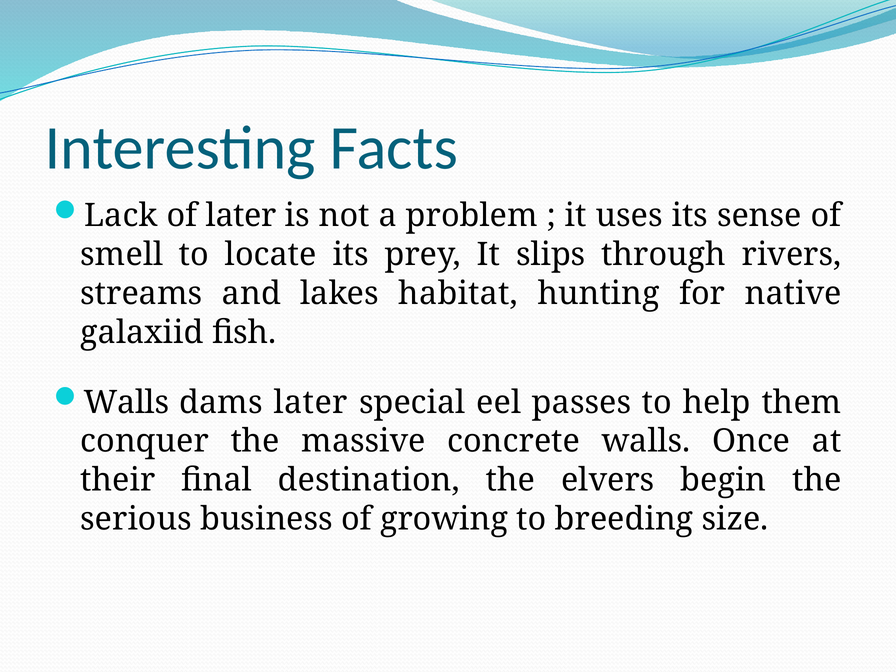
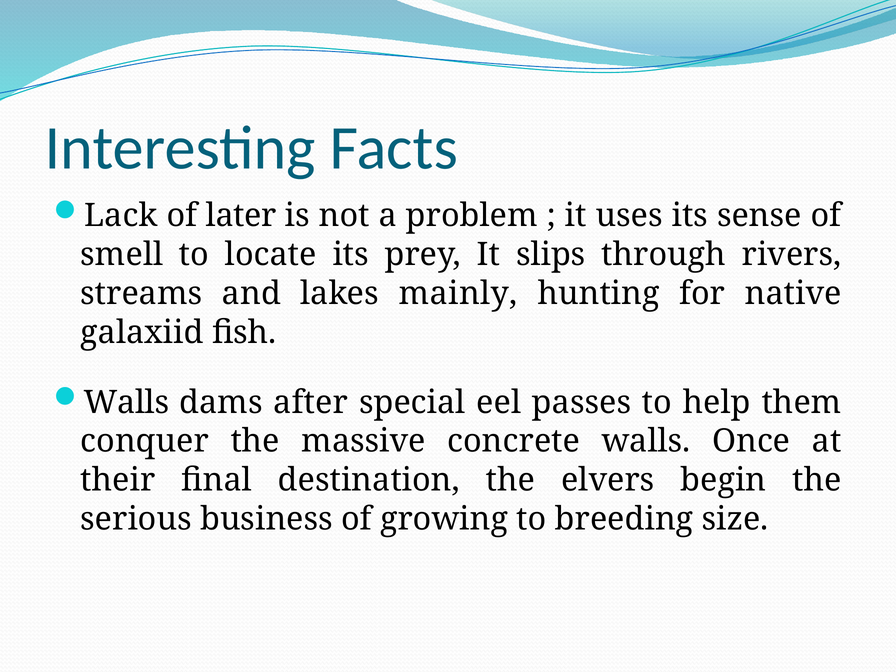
habitat: habitat -> mainly (458, 294)
dams later: later -> after (311, 402)
